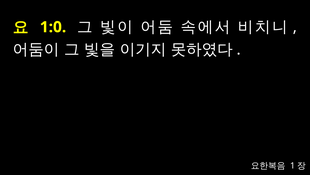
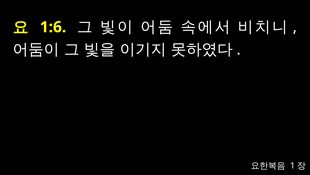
1:0: 1:0 -> 1:6 (53, 27)
